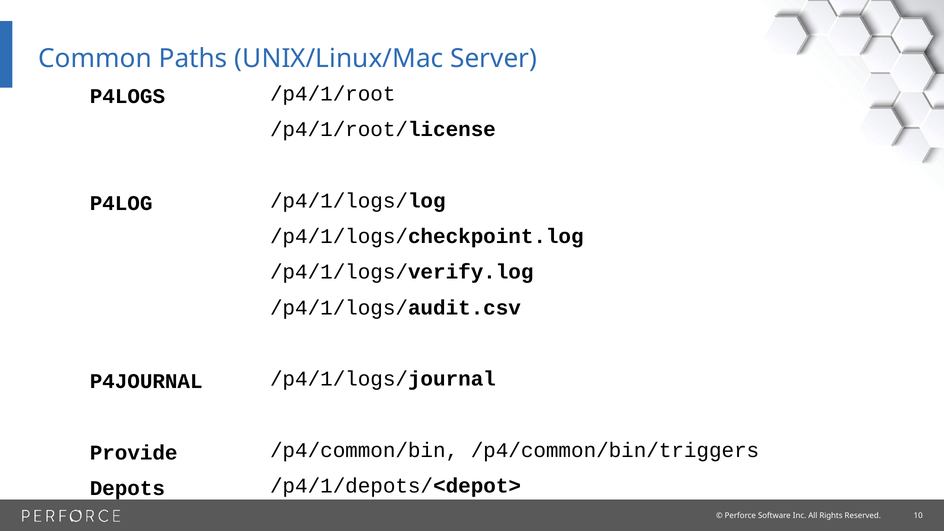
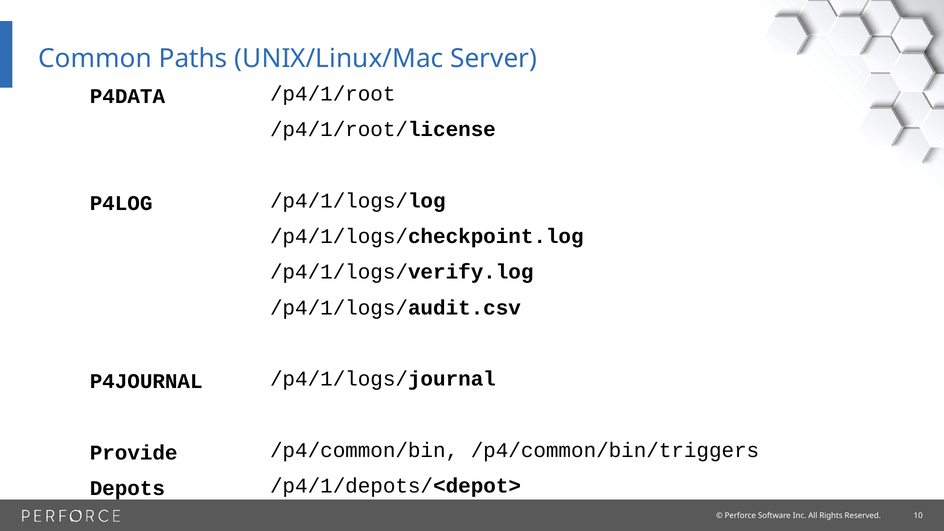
P4LOGS: P4LOGS -> P4DATA (127, 96)
